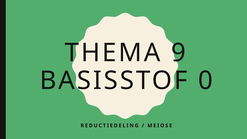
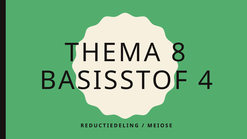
9: 9 -> 8 (178, 53)
0: 0 -> 4 (205, 81)
